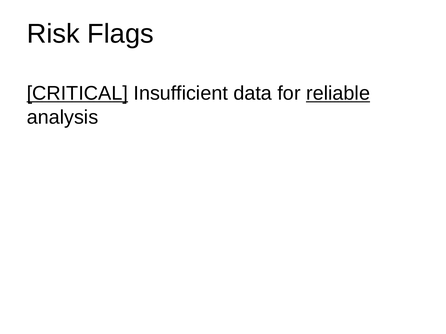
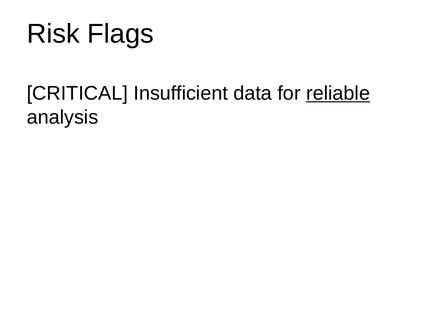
CRITICAL underline: present -> none (77, 94)
